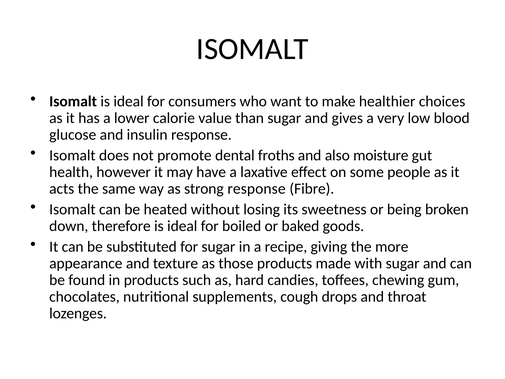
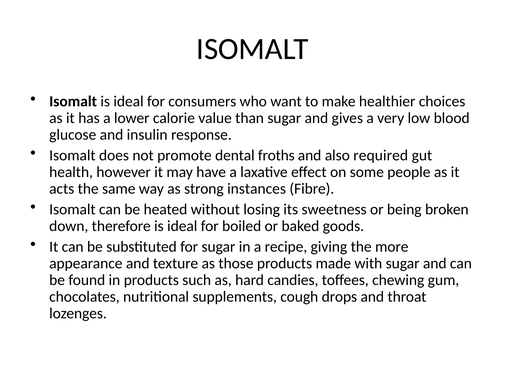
moisture: moisture -> required (381, 155)
strong response: response -> instances (257, 189)
